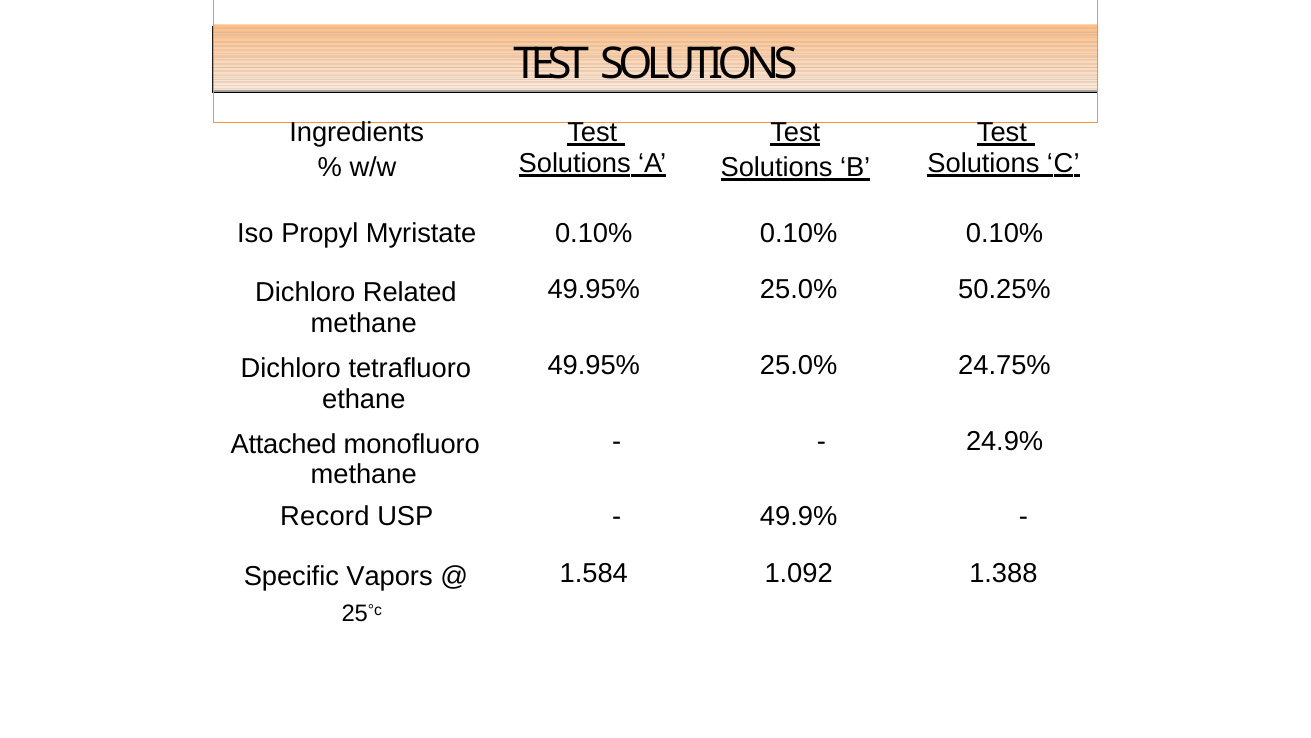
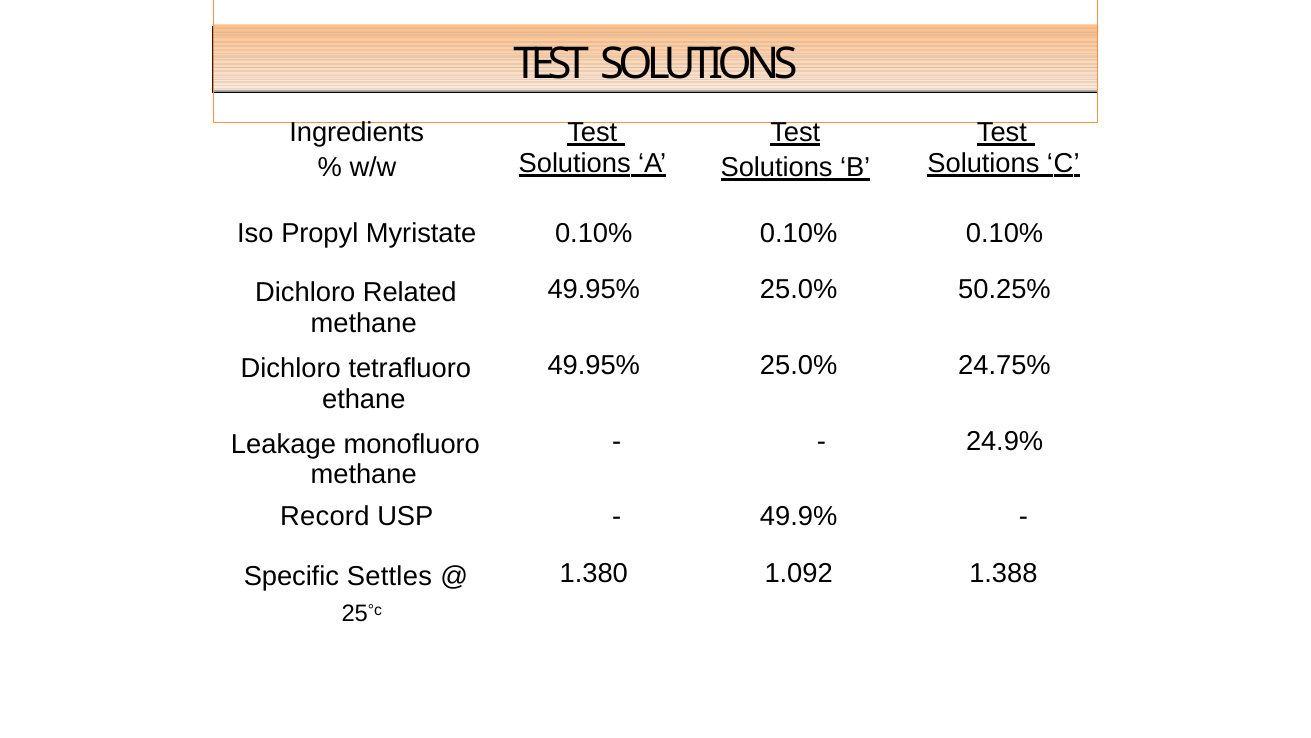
Attached: Attached -> Leakage (283, 444)
1.584: 1.584 -> 1.380 (594, 573)
Vapors: Vapors -> Settles (389, 576)
